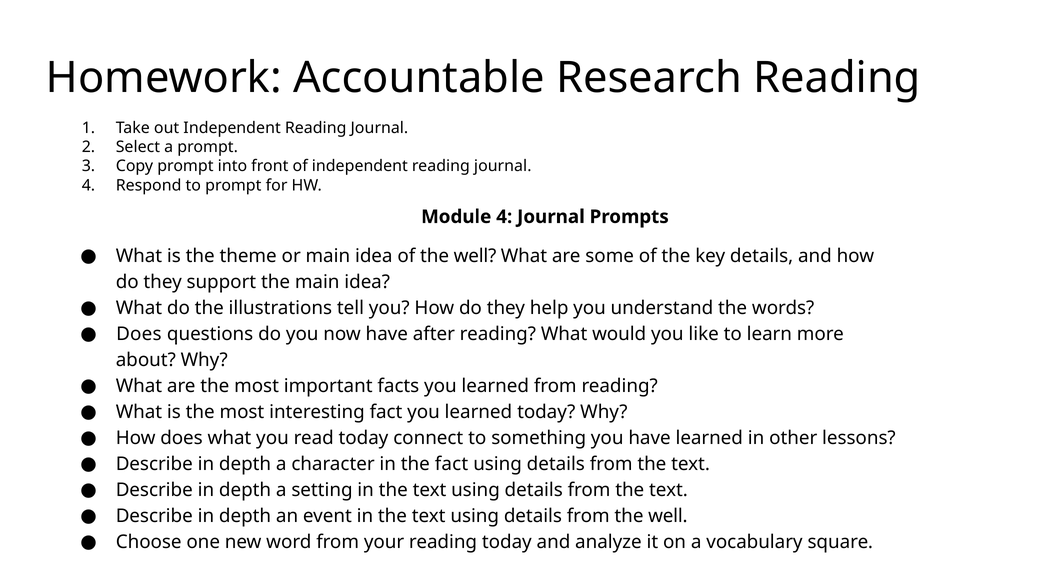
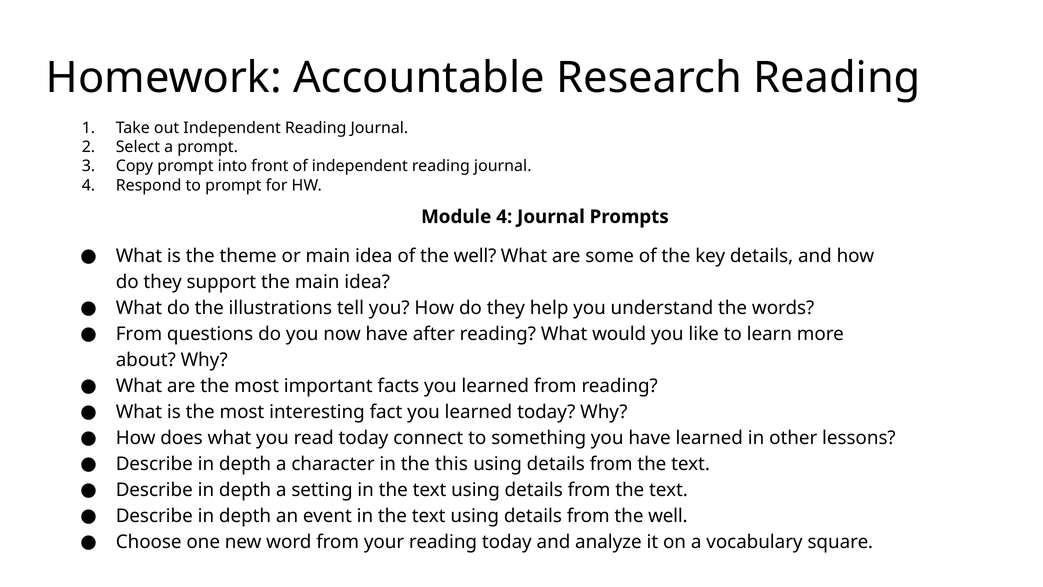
Does: Does -> From (139, 334)
the fact: fact -> this (451, 464)
